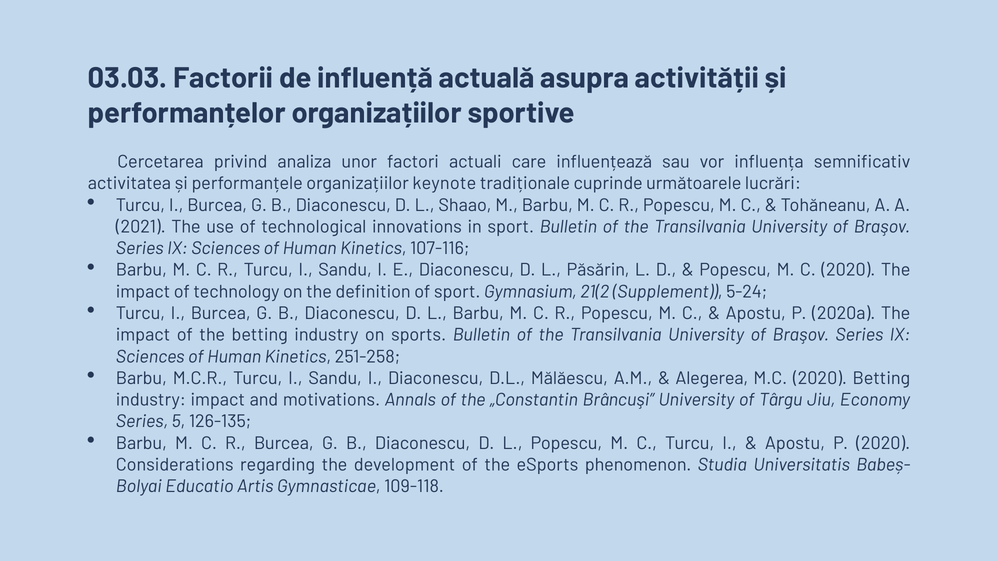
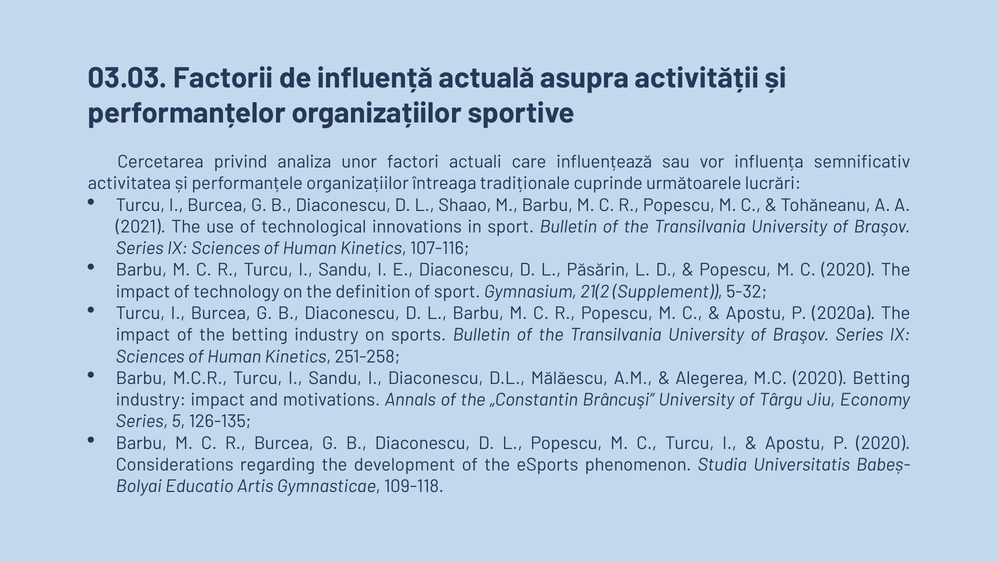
keynote: keynote -> întreaga (444, 184)
5-24: 5-24 -> 5-32 (747, 292)
